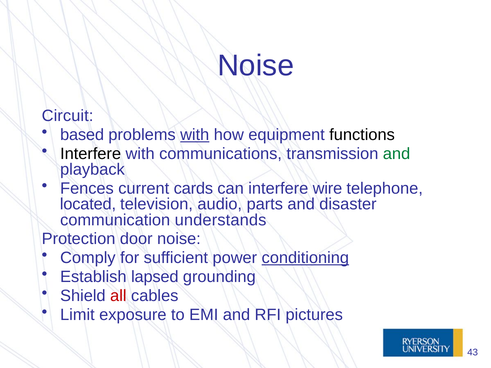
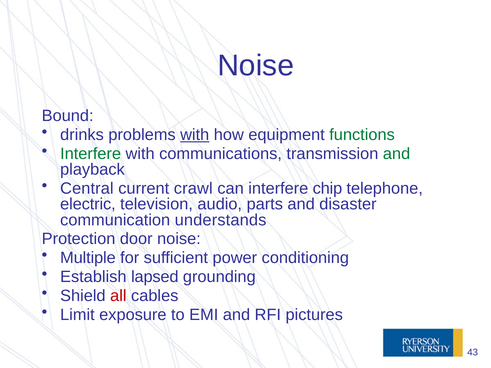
Circuit: Circuit -> Bound (68, 116)
based: based -> drinks (82, 135)
functions colour: black -> green (362, 135)
Interfere colour: black -> green (91, 154)
Fences: Fences -> Central (87, 189)
cards: cards -> crawl (193, 189)
wire: wire -> chip (327, 189)
located: located -> electric (88, 204)
Comply: Comply -> Multiple (88, 258)
conditioning underline: present -> none (305, 258)
